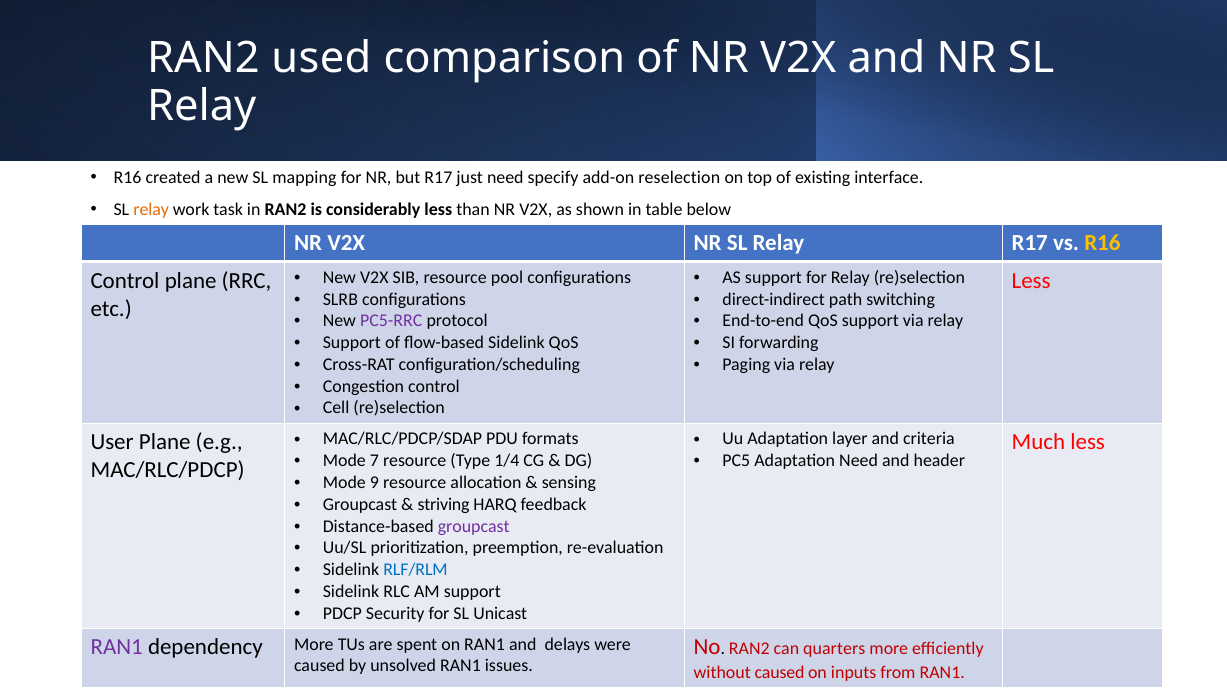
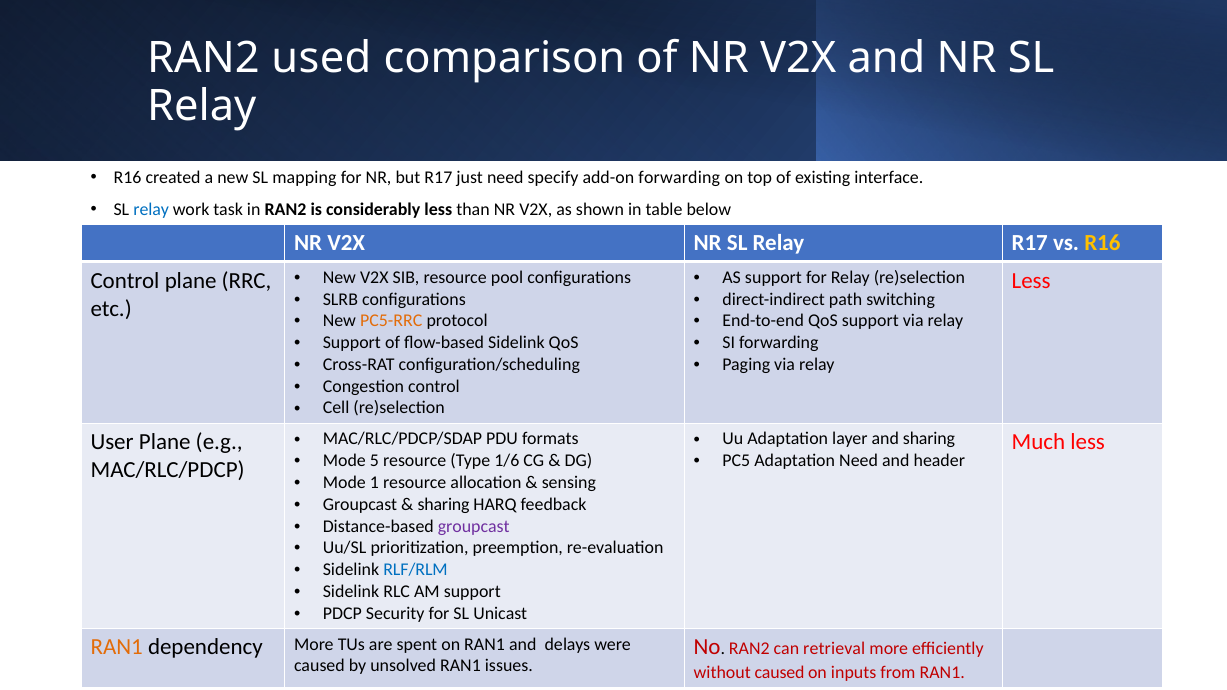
add-on reselection: reselection -> forwarding (679, 178)
relay colour: orange -> blue (151, 210)
PC5-RRC colour: purple -> orange (391, 321)
and criteria: criteria -> sharing (929, 439)
7: 7 -> 5 (374, 461)
1/4: 1/4 -> 1/6 (507, 461)
9: 9 -> 1 (374, 483)
striving: striving -> sharing (444, 504)
RAN1 colour: purple -> orange (117, 648)
quarters: quarters -> retrieval (834, 649)
